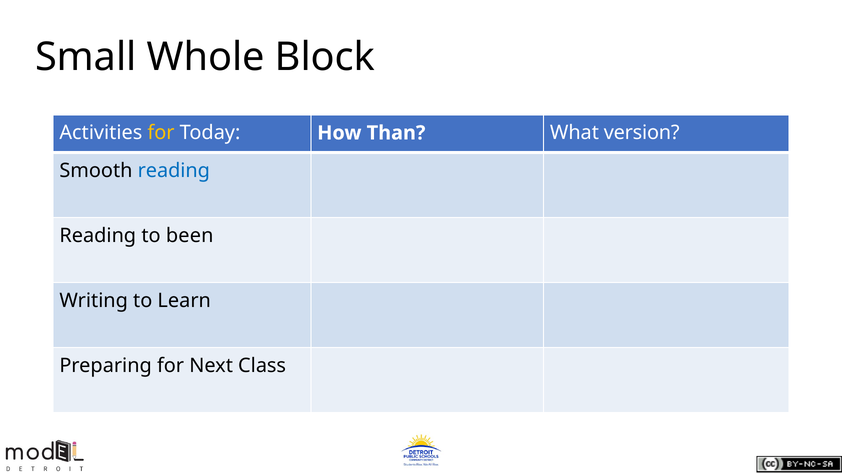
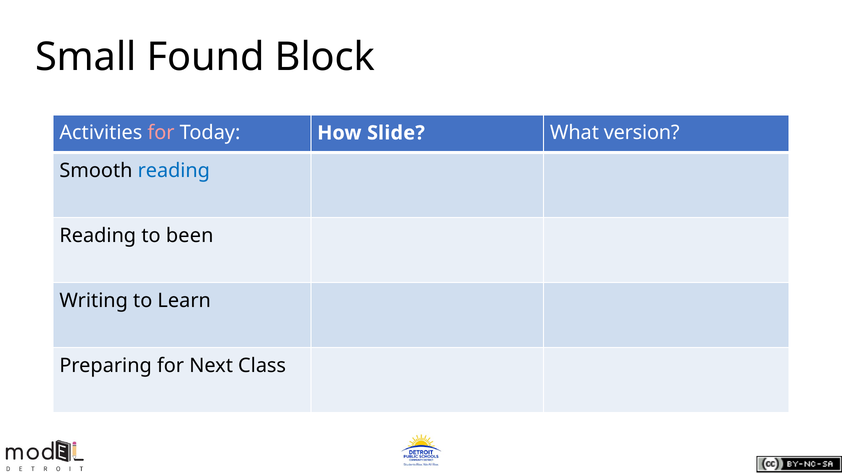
Whole: Whole -> Found (206, 57)
for colour: yellow -> pink (161, 133)
Than: Than -> Slide (396, 133)
